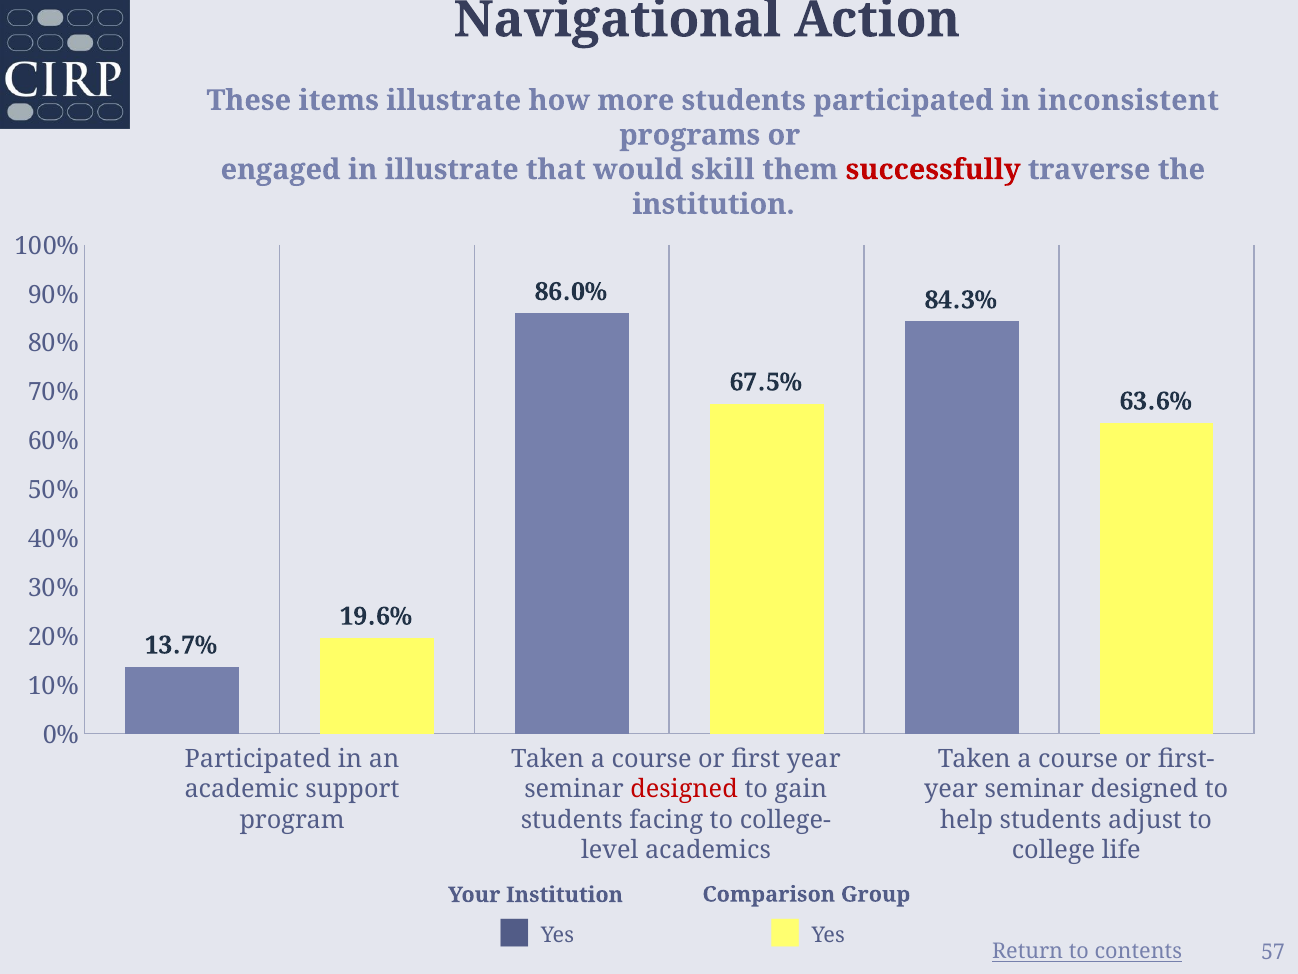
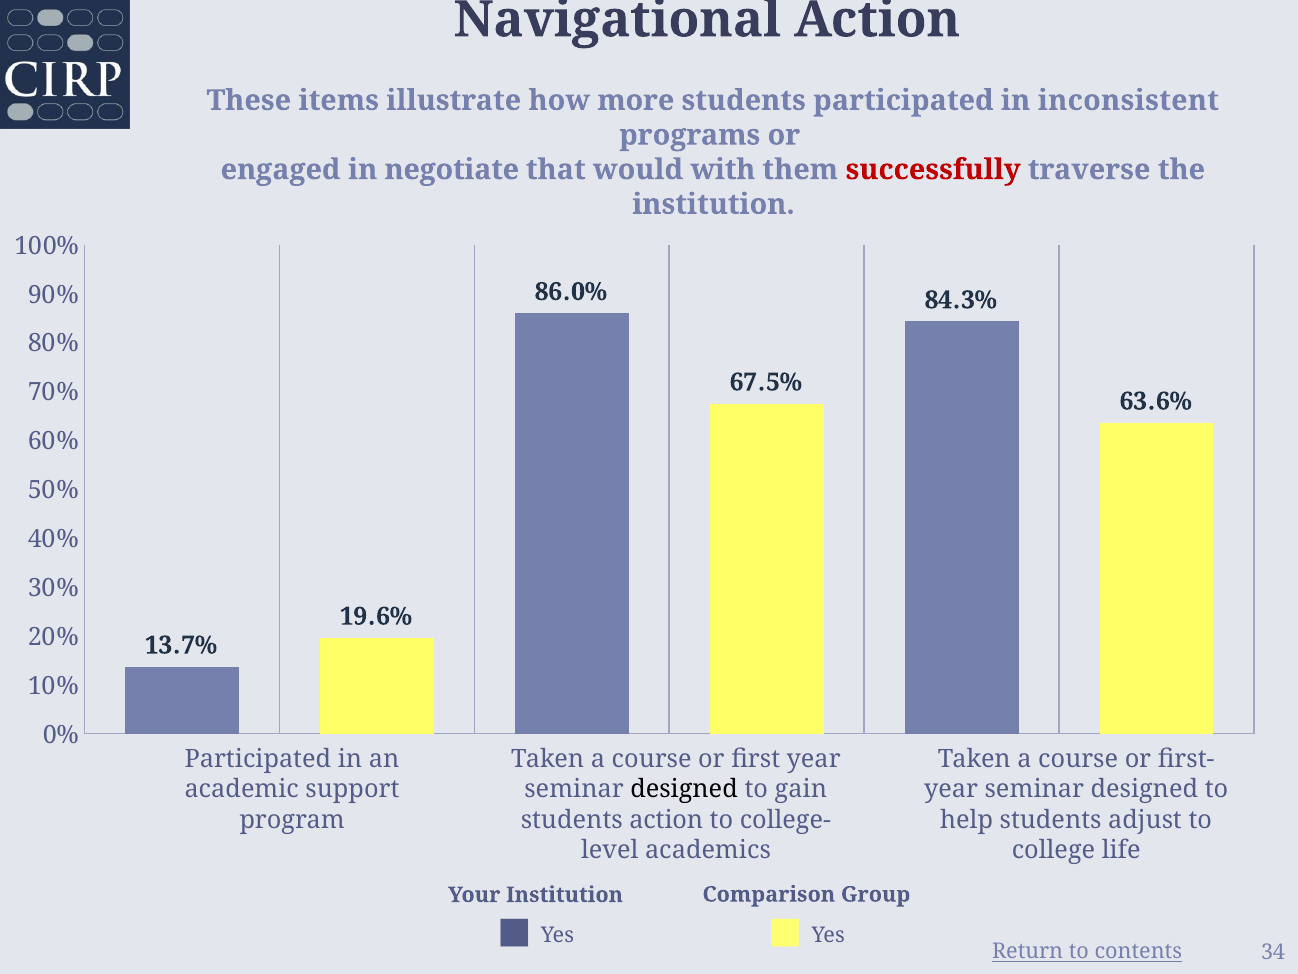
in illustrate: illustrate -> negotiate (452, 170)
skill: skill -> with (723, 170)
designed colour: red -> black (684, 789)
students facing: facing -> action (666, 819)
57: 57 -> 34 (1273, 952)
